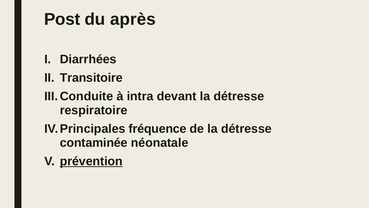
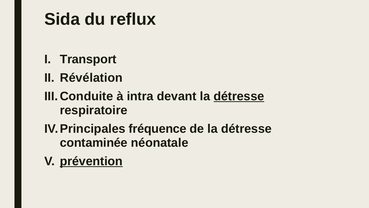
Post: Post -> Sida (62, 19)
après: après -> reflux (133, 19)
Diarrhées: Diarrhées -> Transport (88, 59)
Transitoire: Transitoire -> Révélation (91, 78)
détresse underline: none -> present (239, 96)
